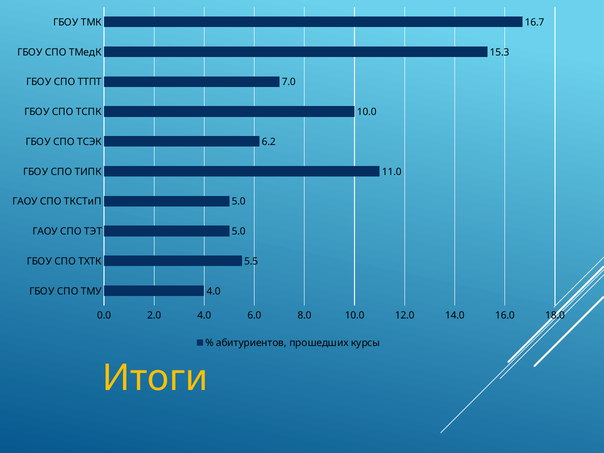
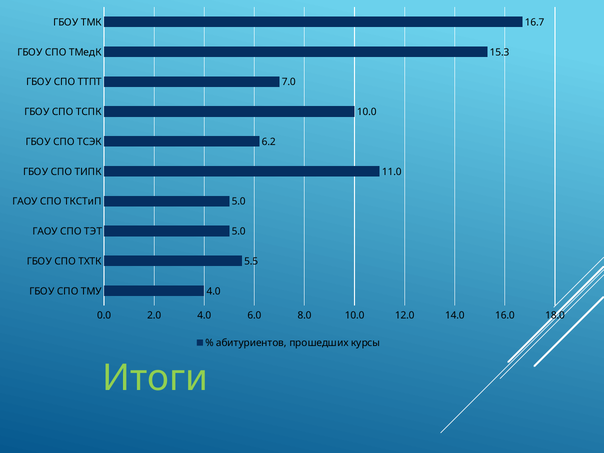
Итоги colour: yellow -> light green (155, 378)
